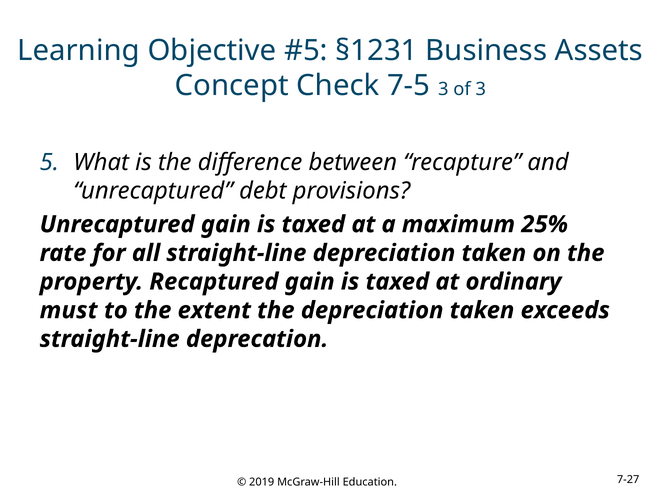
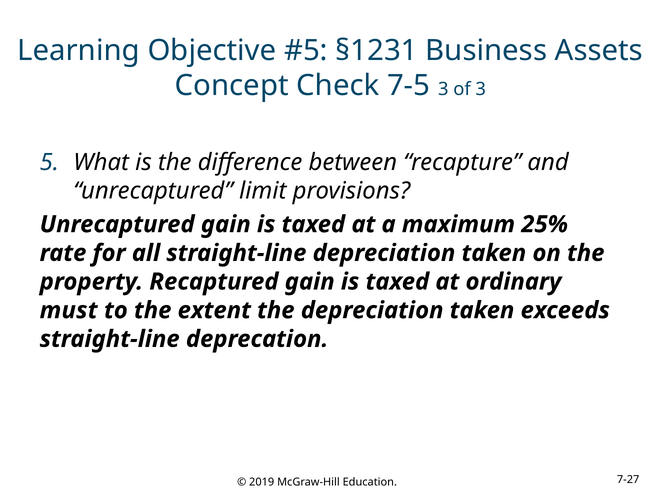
debt: debt -> limit (263, 191)
